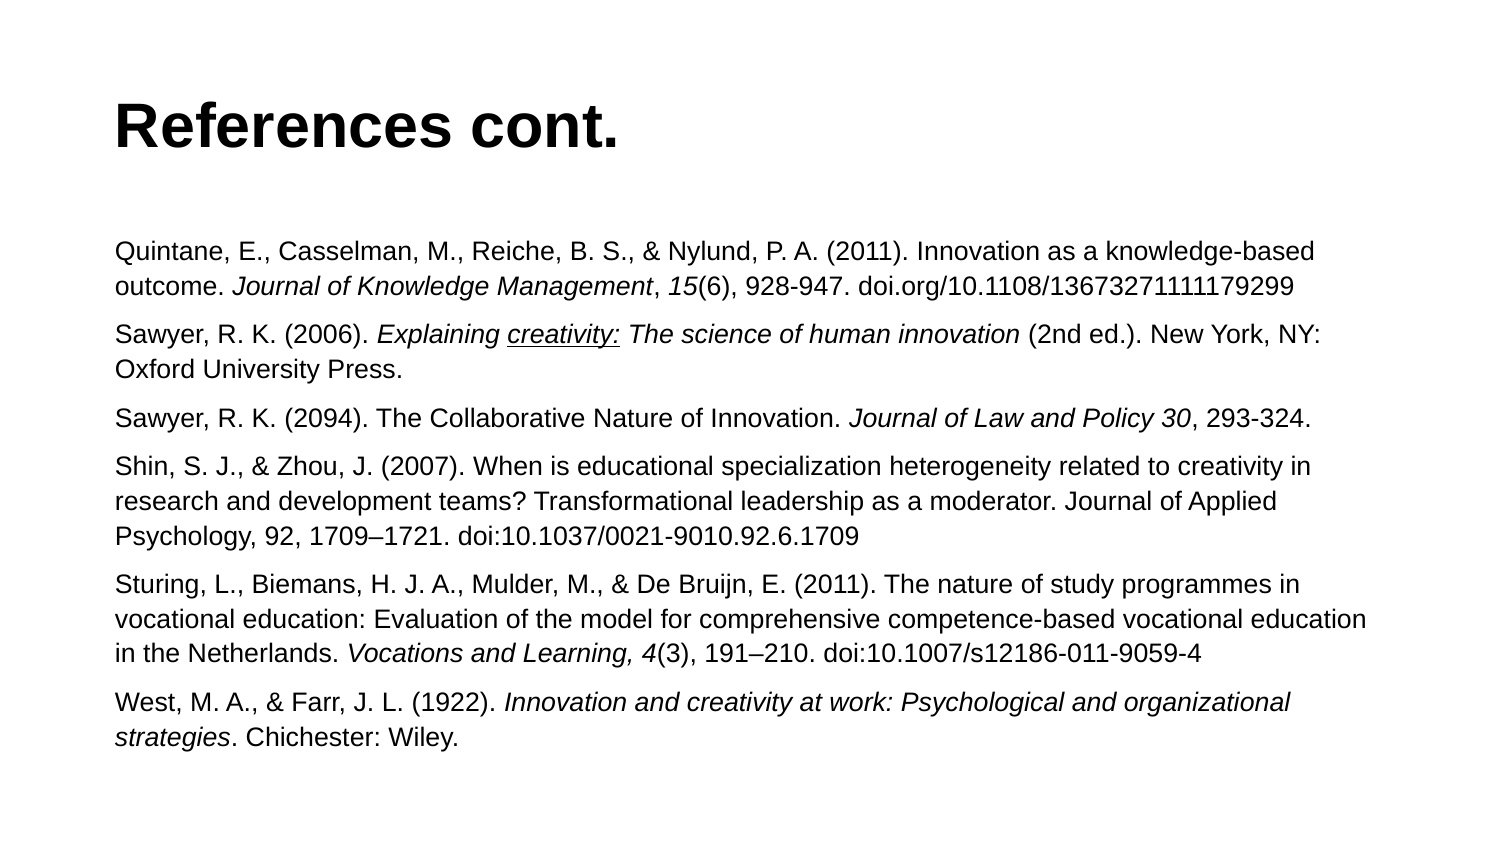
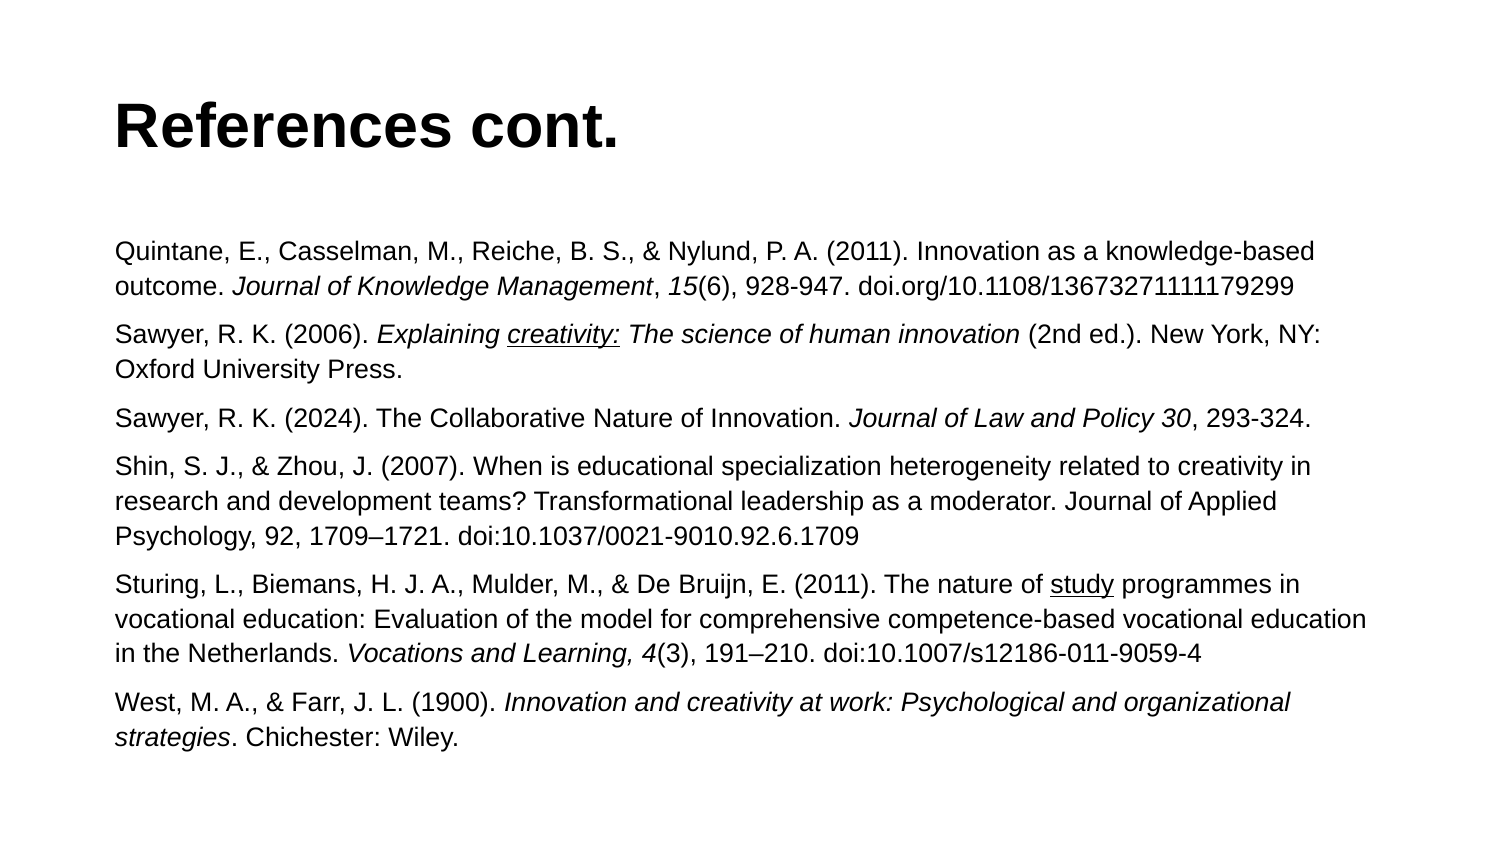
2094: 2094 -> 2024 (327, 419)
study underline: none -> present (1082, 585)
1922: 1922 -> 1900 (454, 703)
